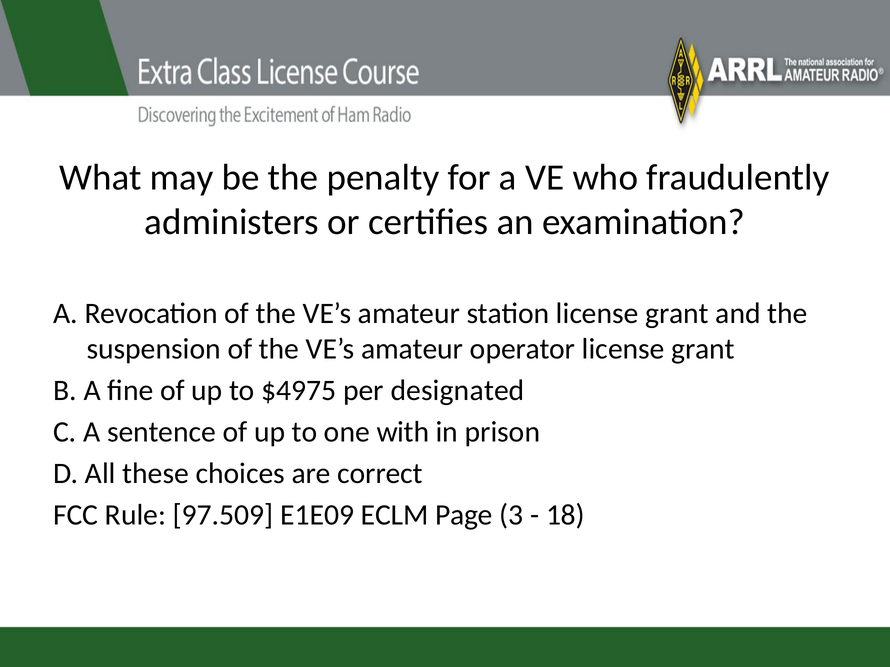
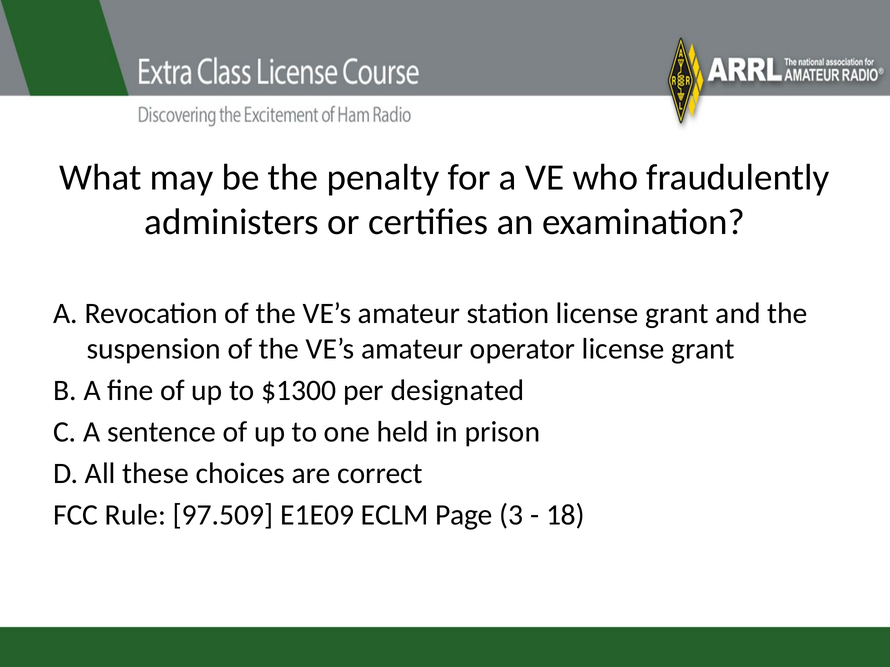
$4975: $4975 -> $1300 (299, 391)
with: with -> held (403, 432)
